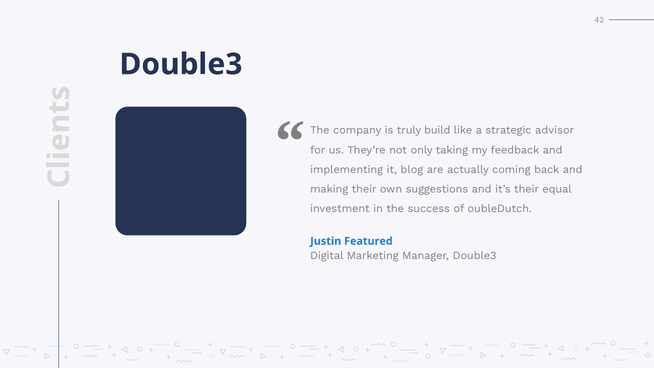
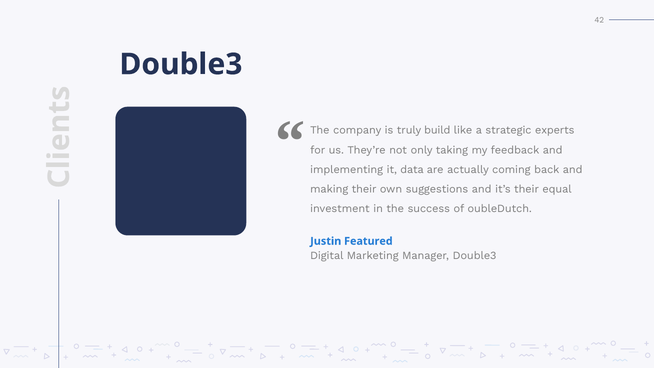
advisor: advisor -> experts (555, 130)
blog: blog -> data (412, 170)
